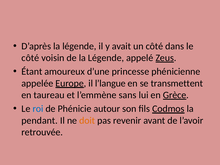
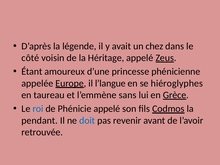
un côté: côté -> chez (154, 46)
de la Légende: Légende -> Héritage (106, 58)
transmettent: transmettent -> hiéroglyphes (177, 83)
Phénicie autour: autour -> appelé (107, 109)
doit colour: orange -> blue (87, 120)
